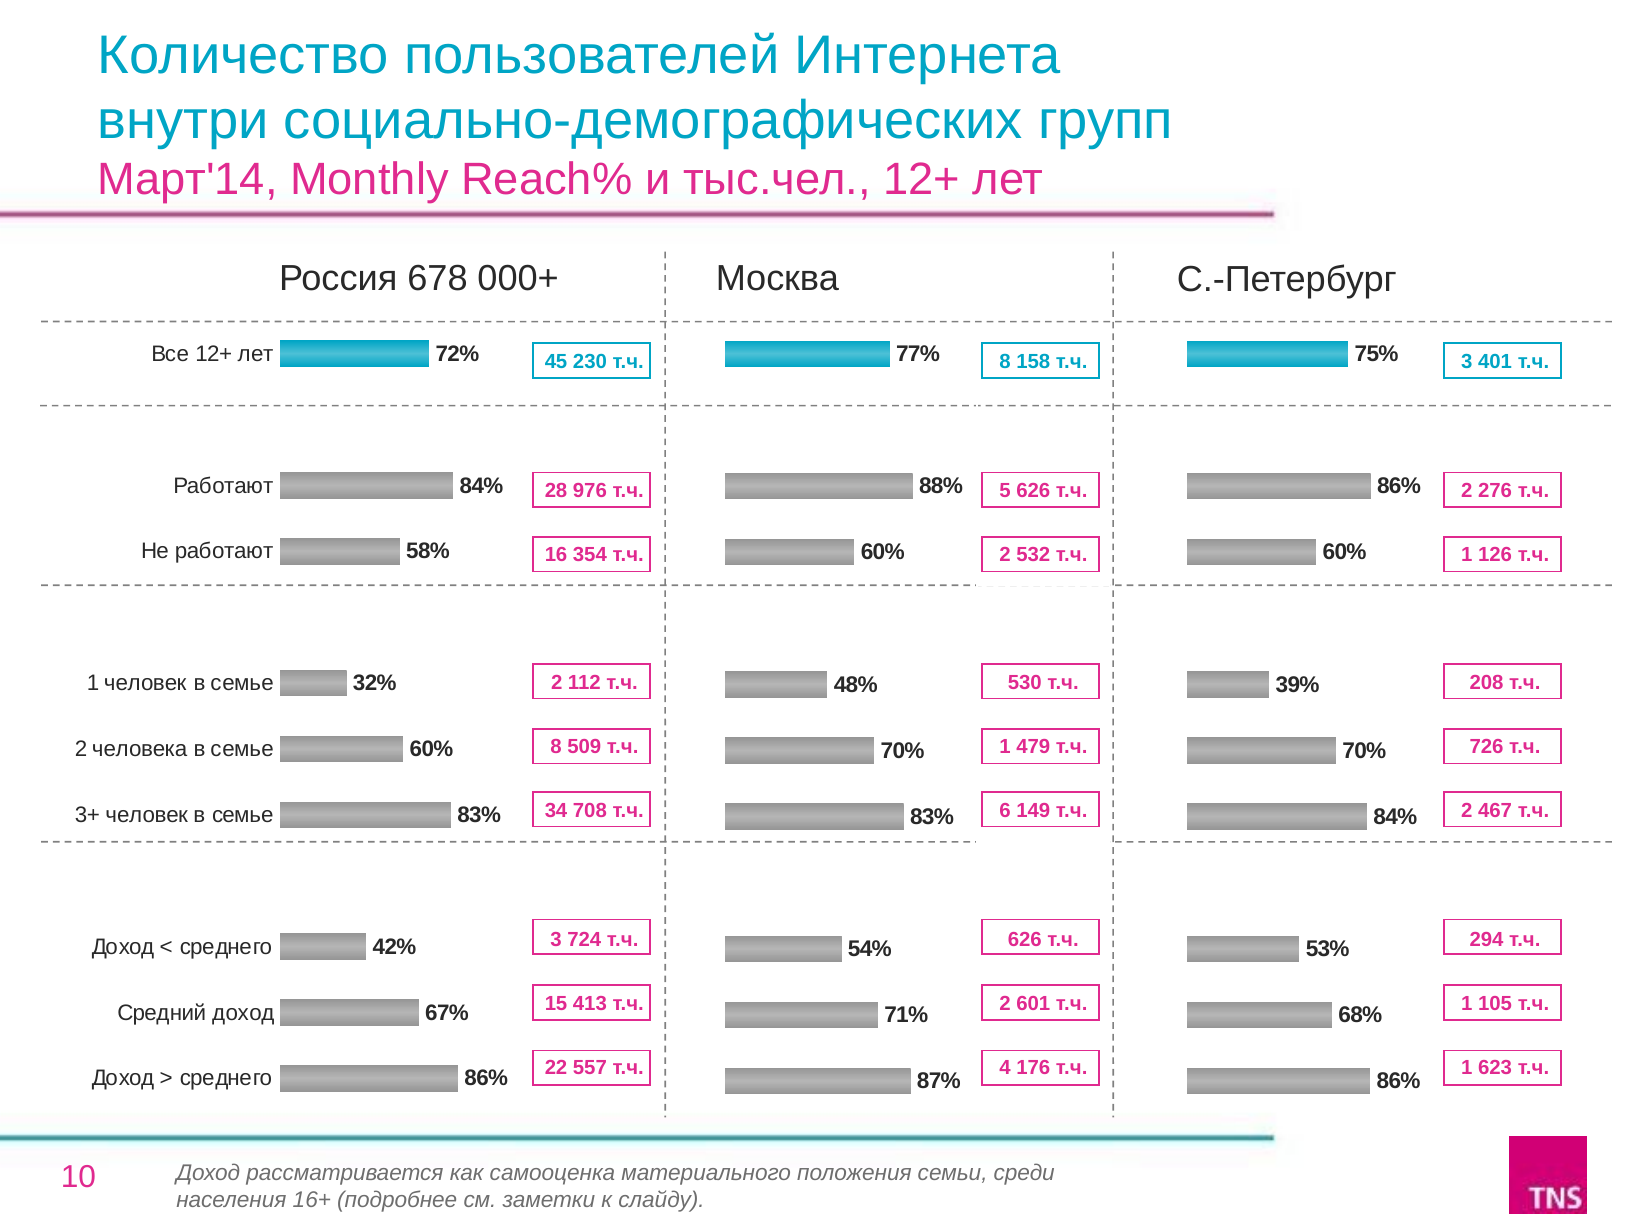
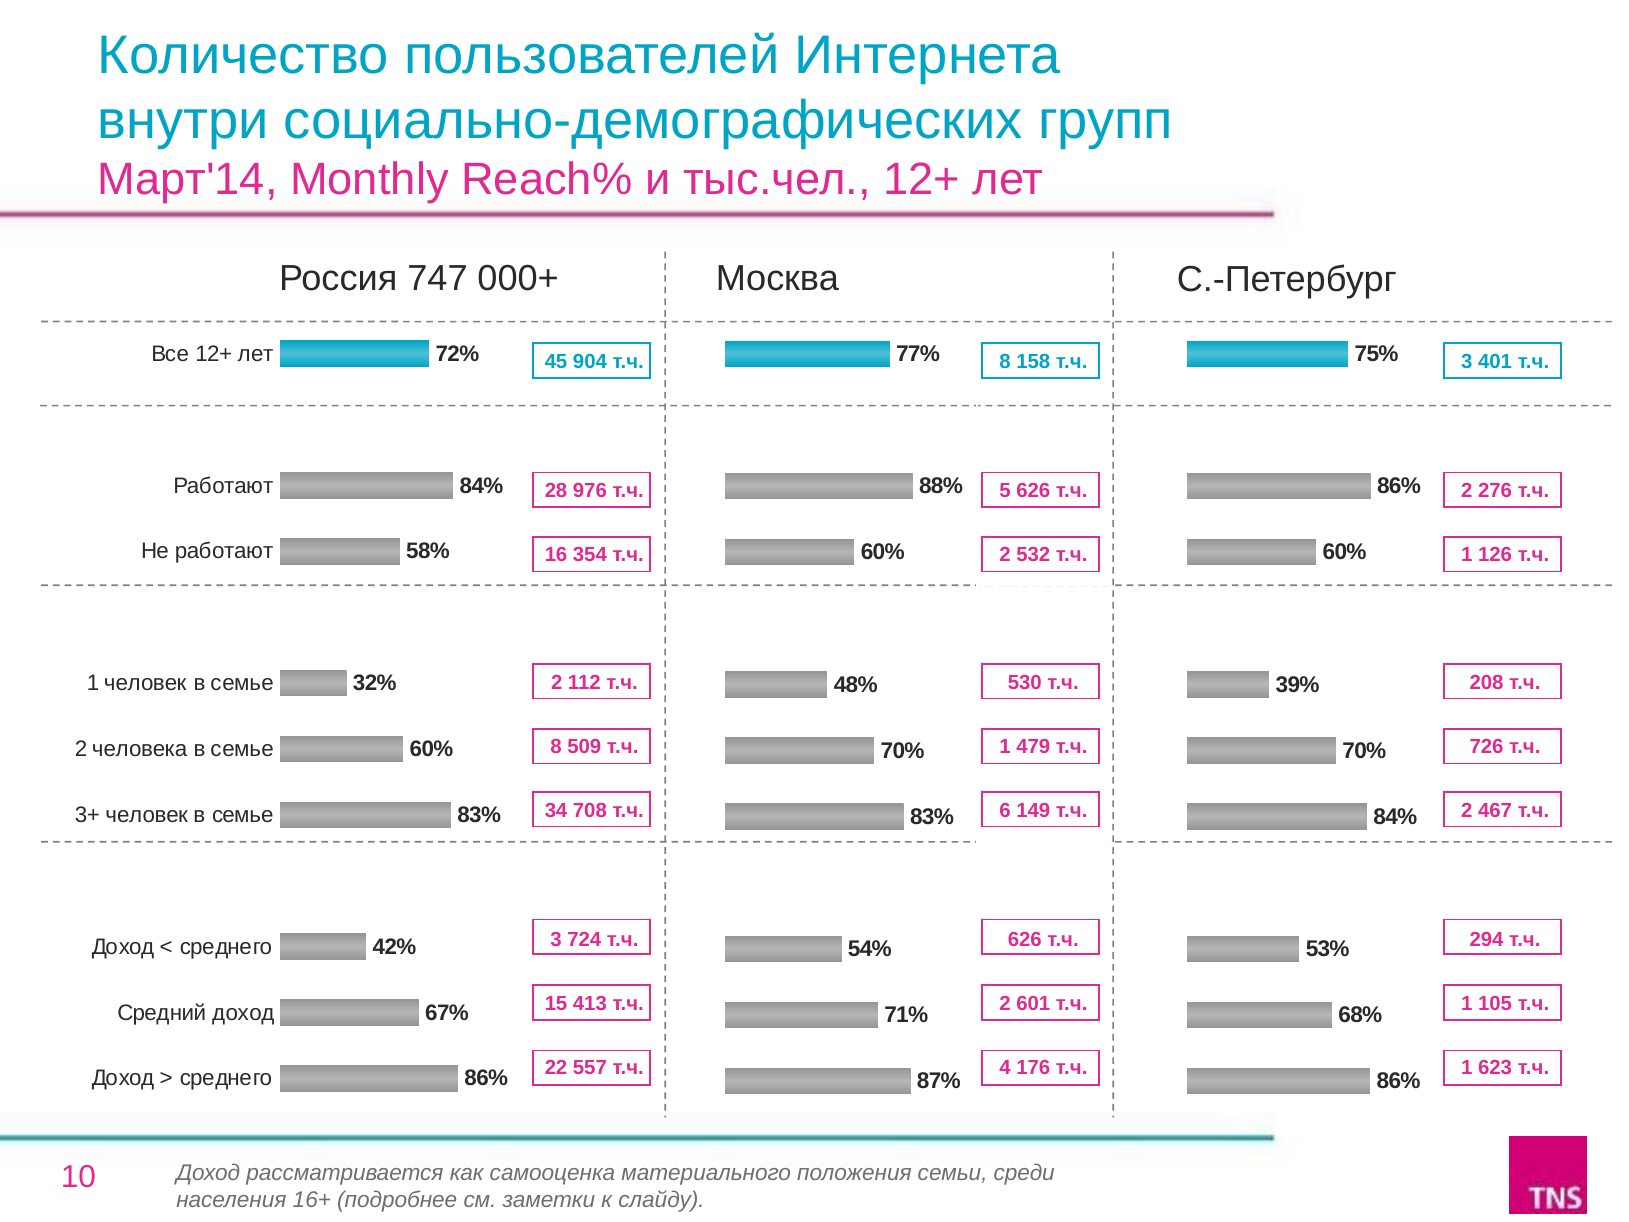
678: 678 -> 747 (438, 279)
230: 230 -> 904 (590, 362)
